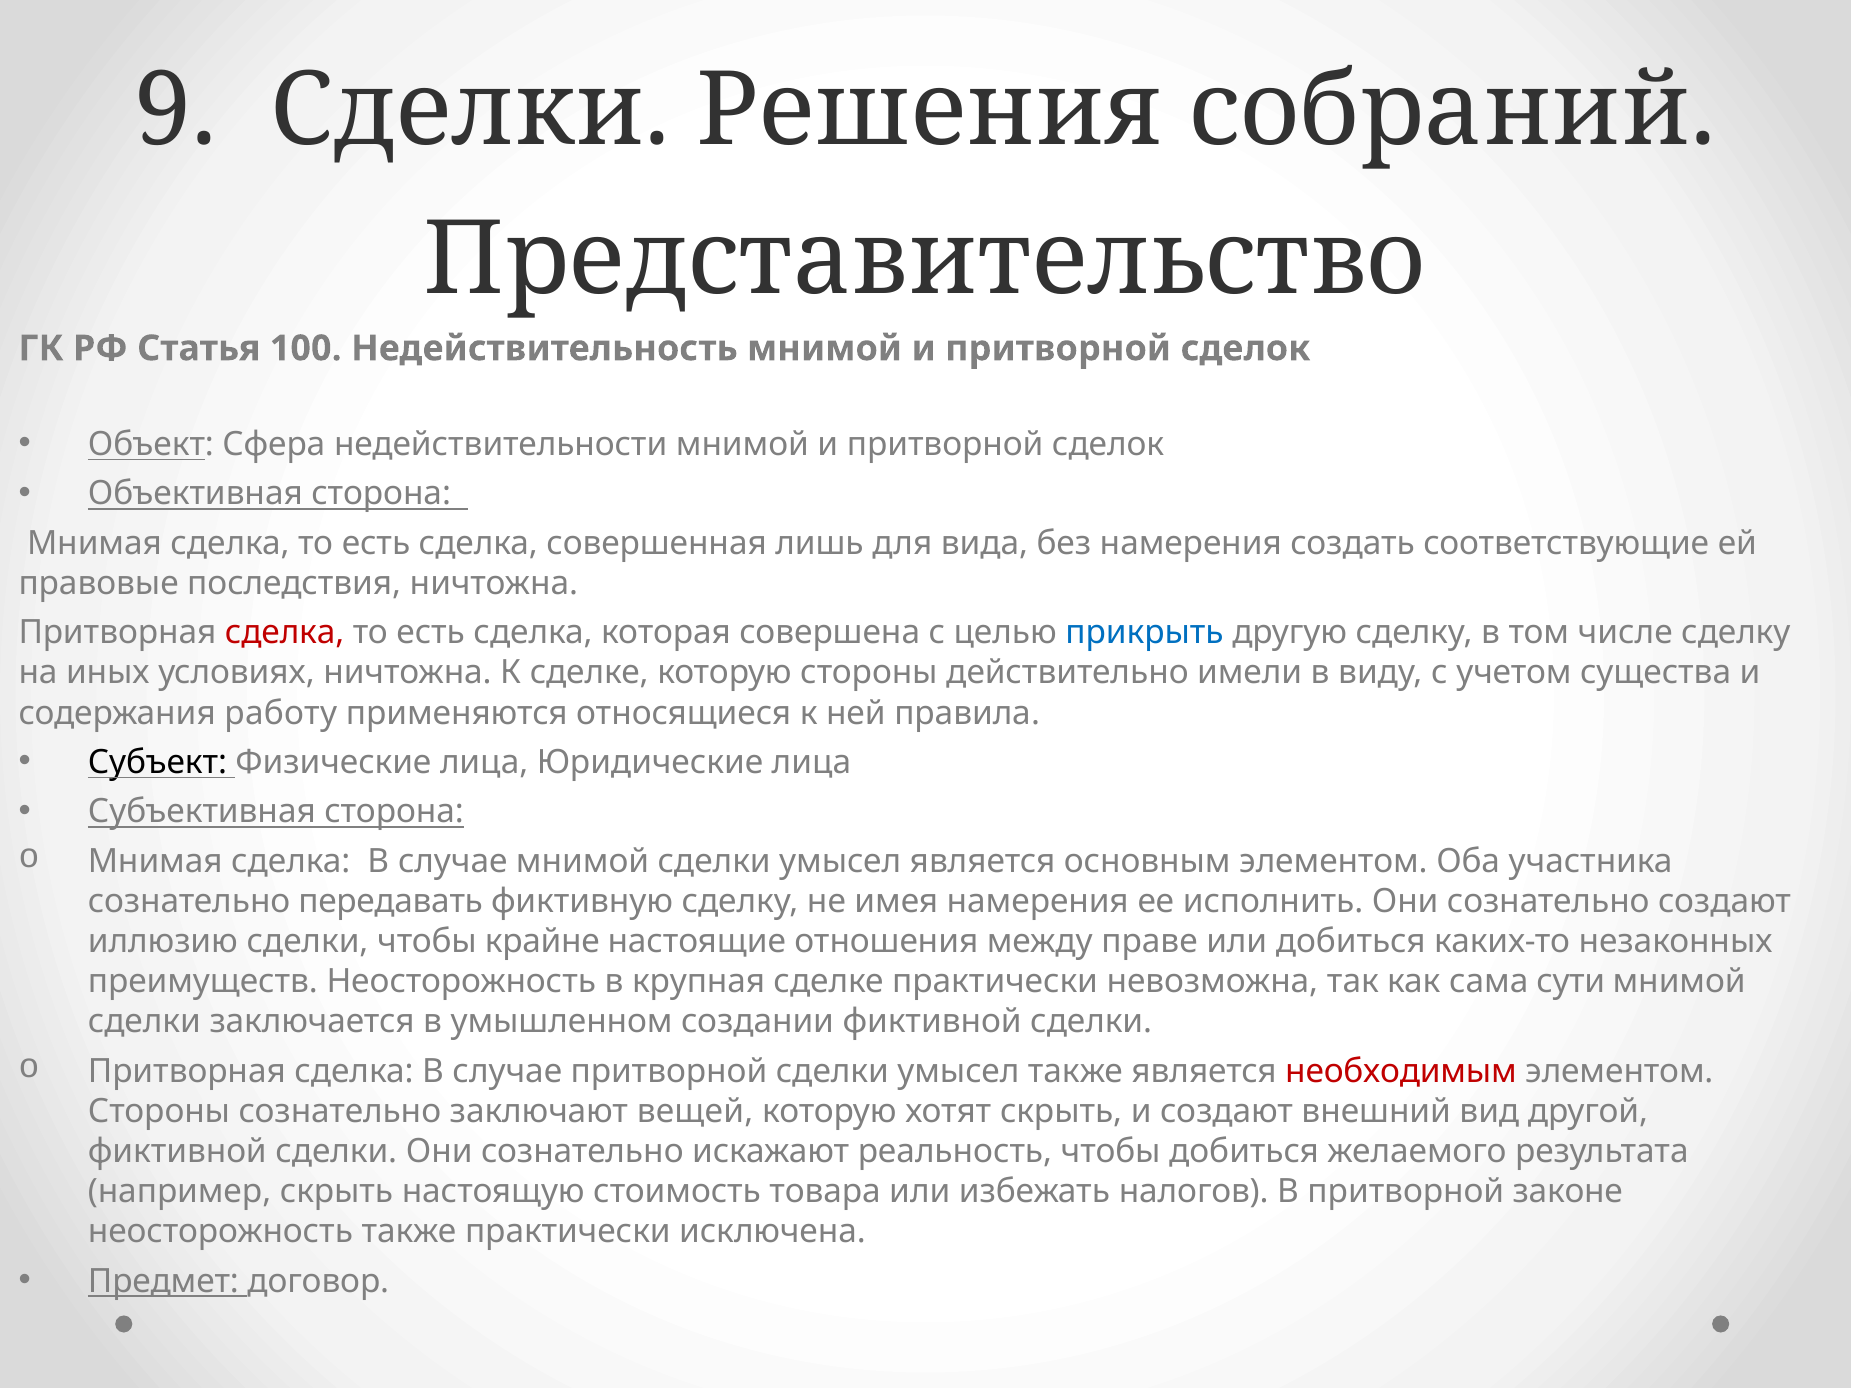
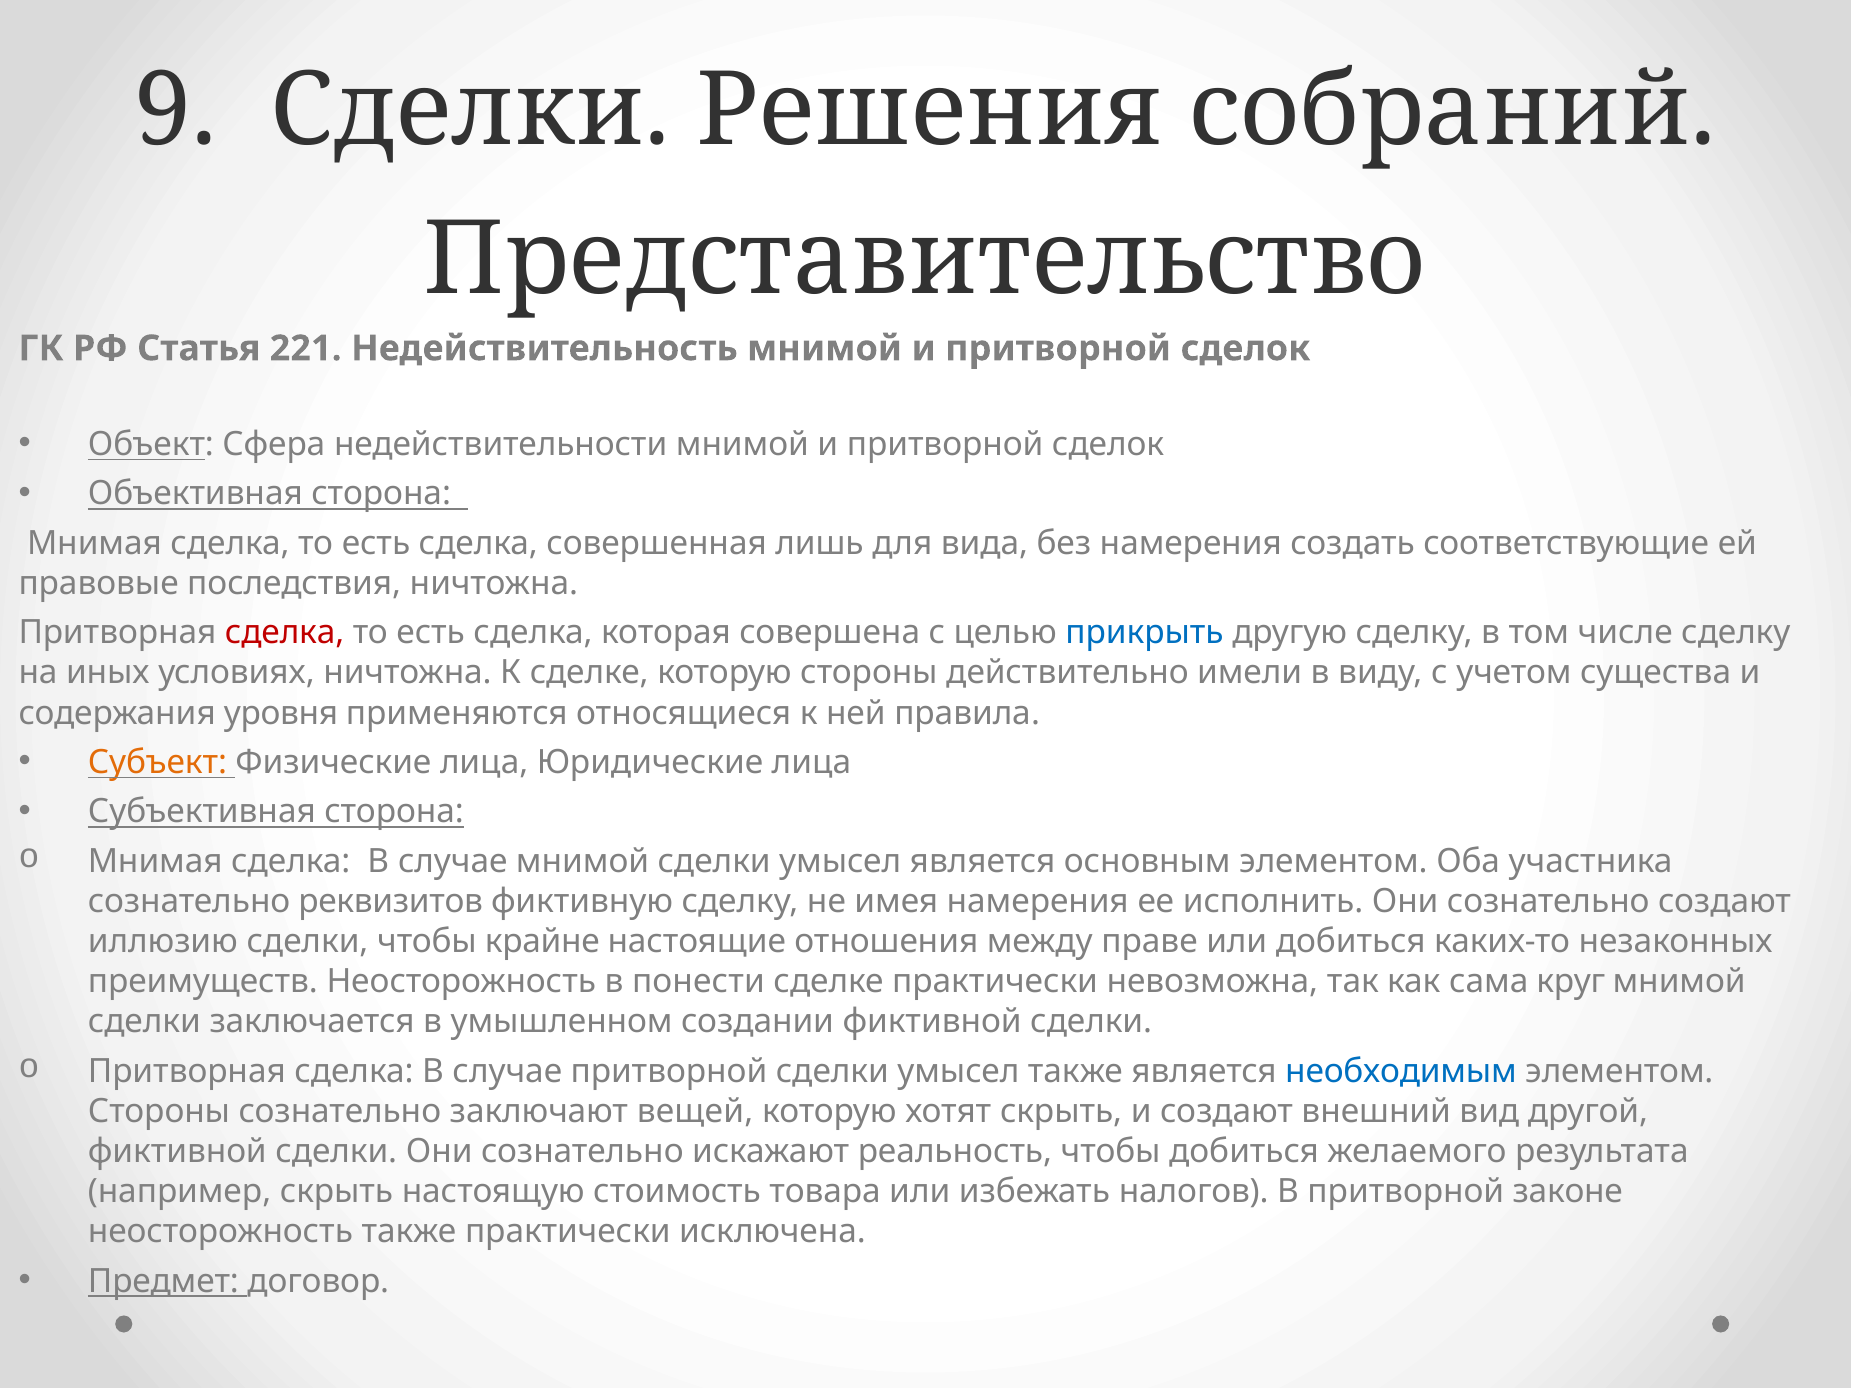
100: 100 -> 221 (306, 348)
работу: работу -> уровня (281, 713)
Субъект colour: black -> orange (157, 763)
передавать: передавать -> реквизитов (391, 902)
крупная: крупная -> понести (698, 982)
сути: сути -> круг (1571, 982)
необходимым colour: red -> blue (1401, 1071)
